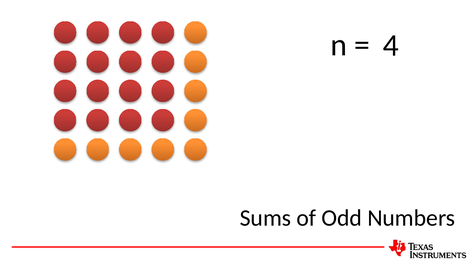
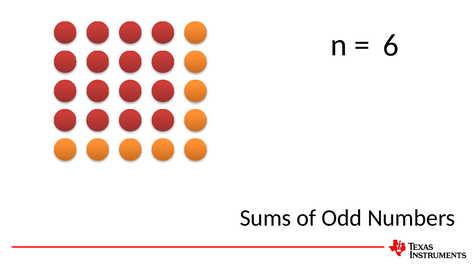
4: 4 -> 6 (391, 46)
